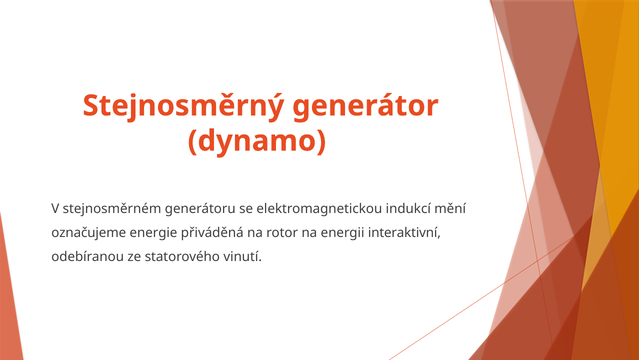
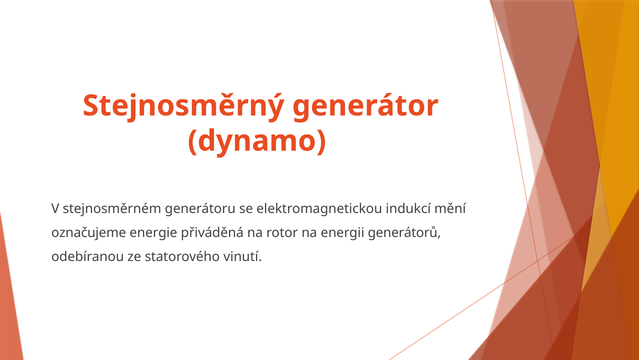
interaktivní: interaktivní -> generátorů (404, 232)
